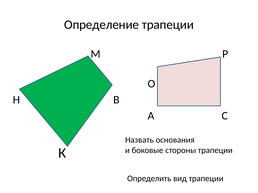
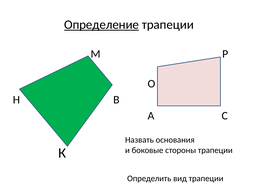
Определение underline: none -> present (102, 25)
